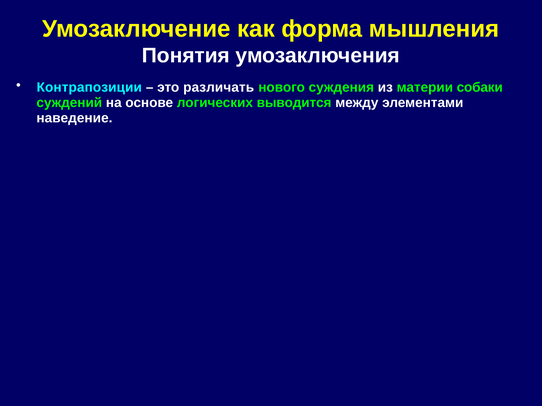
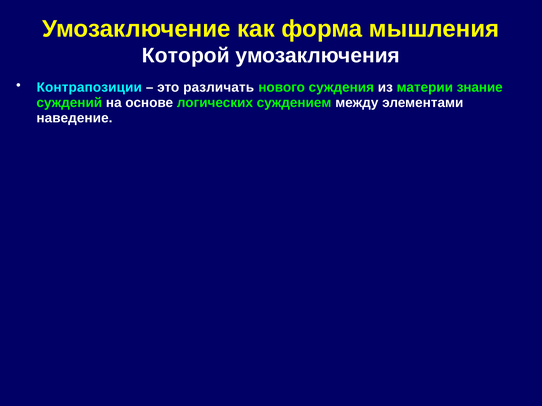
Понятия: Понятия -> Которой (186, 56)
собаки: собаки -> знание (480, 87)
выводится: выводится -> суждением (294, 103)
